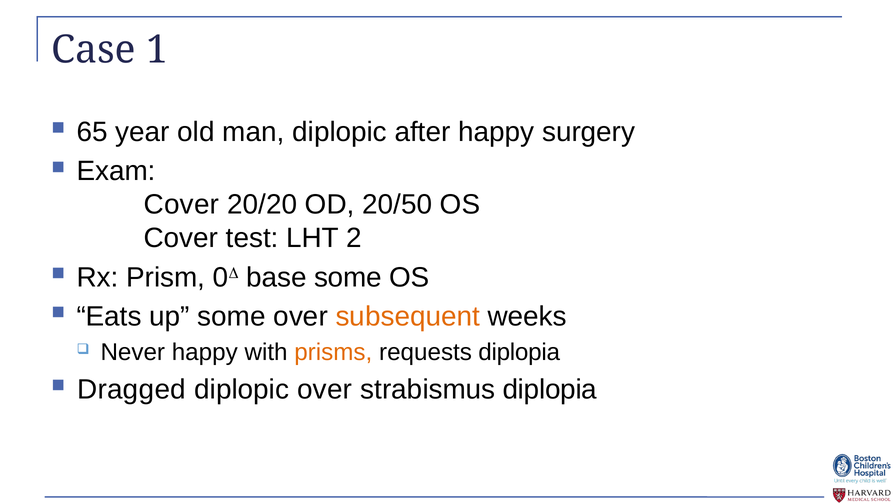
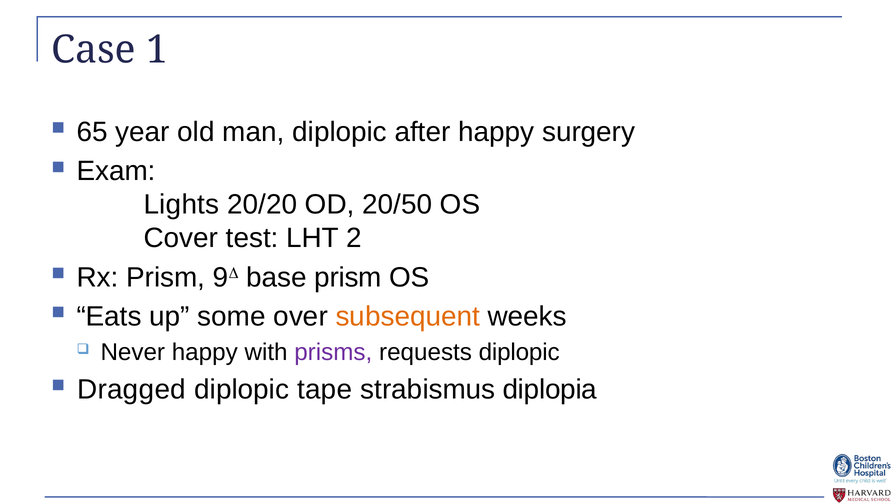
Cover: Cover -> Lights (181, 205)
0: 0 -> 9 (221, 277)
base some: some -> prism (348, 277)
prisms colour: orange -> purple (333, 352)
requests diplopia: diplopia -> diplopic (519, 352)
diplopic over: over -> tape (325, 389)
